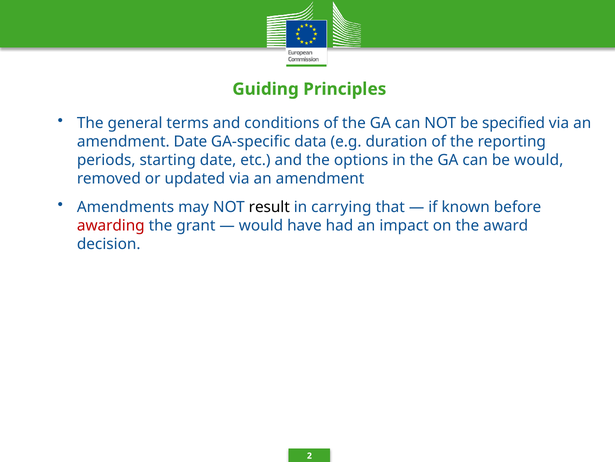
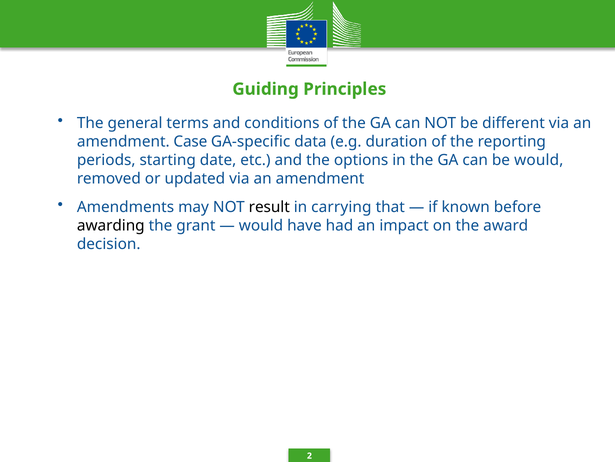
specified: specified -> different (514, 123)
amendment Date: Date -> Case (190, 141)
awarding colour: red -> black (111, 225)
